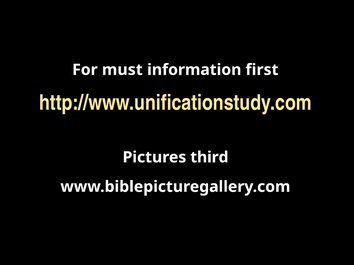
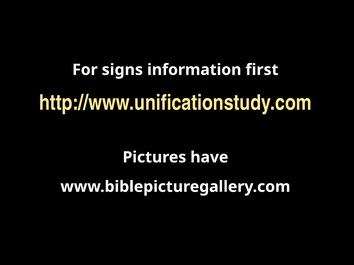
must: must -> signs (122, 70)
third: third -> have (209, 158)
